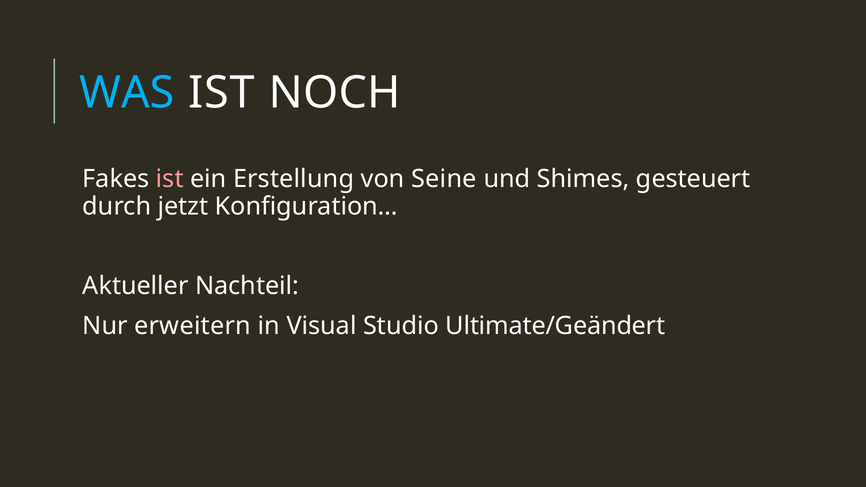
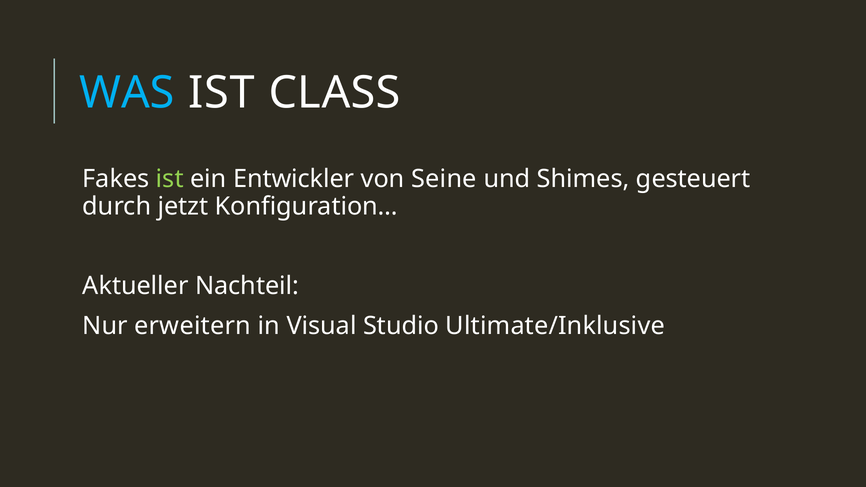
NOCH: NOCH -> CLASS (335, 93)
ist colour: pink -> light green (170, 179)
Erstellung: Erstellung -> Entwickler (294, 179)
Ultimate/Geändert: Ultimate/Geändert -> Ultimate/Inklusive (555, 326)
